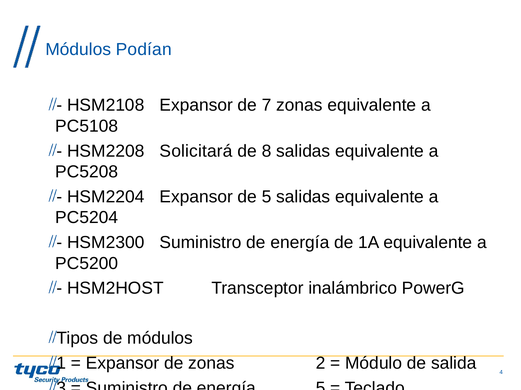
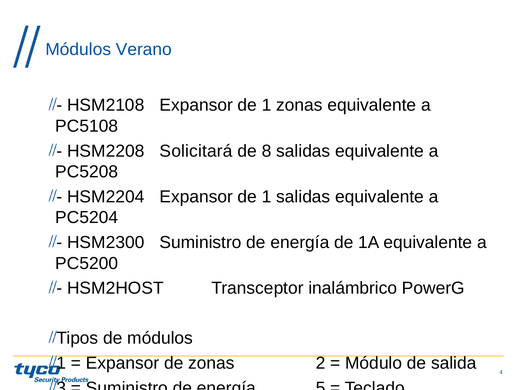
Podían: Podían -> Verano (144, 49)
HSM2108 Expansor de 7: 7 -> 1 (267, 105)
HSM2204 Expansor de 5: 5 -> 1 (267, 197)
